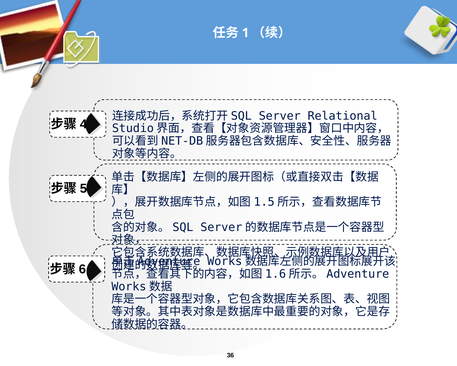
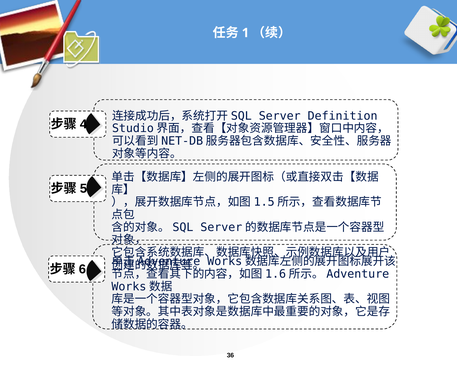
Relational: Relational -> Definition (343, 116)
